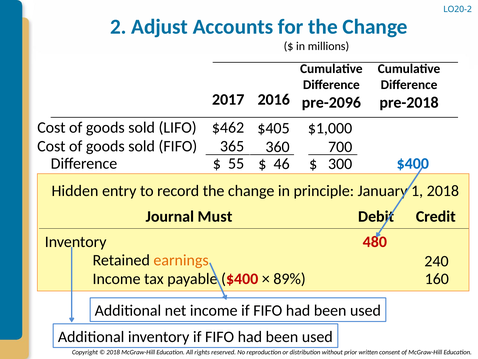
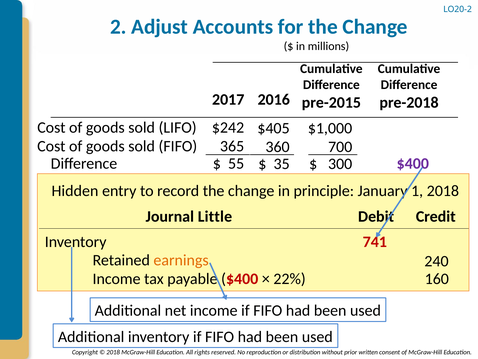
pre-2096: pre-2096 -> pre-2015 (331, 102)
$462: $462 -> $242 (228, 128)
46: 46 -> 35 (282, 164)
$400 colour: blue -> purple (413, 163)
Must: Must -> Little (215, 216)
480: 480 -> 741 (375, 241)
89%: 89% -> 22% (290, 279)
